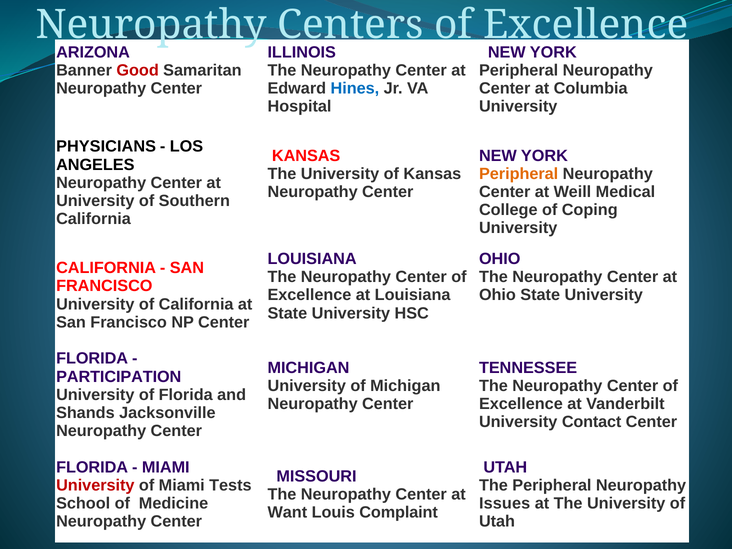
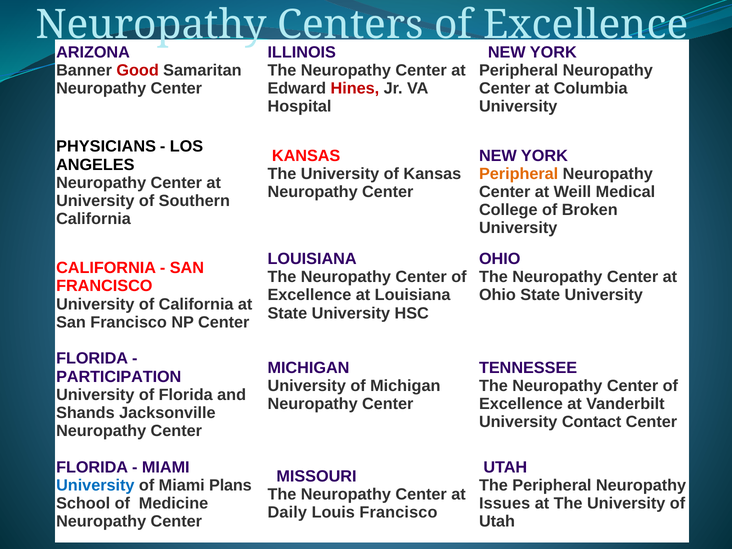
Hines colour: blue -> red (355, 88)
Coping: Coping -> Broken (590, 210)
University colour: red -> blue (95, 485)
Tests: Tests -> Plans (230, 485)
Want: Want -> Daily (287, 512)
Louis Complaint: Complaint -> Francisco (398, 512)
